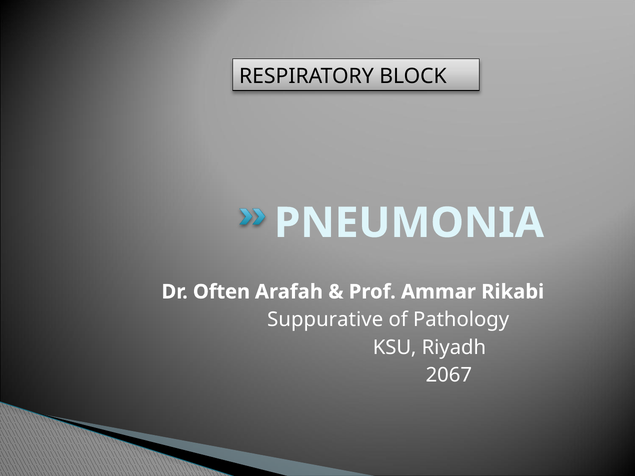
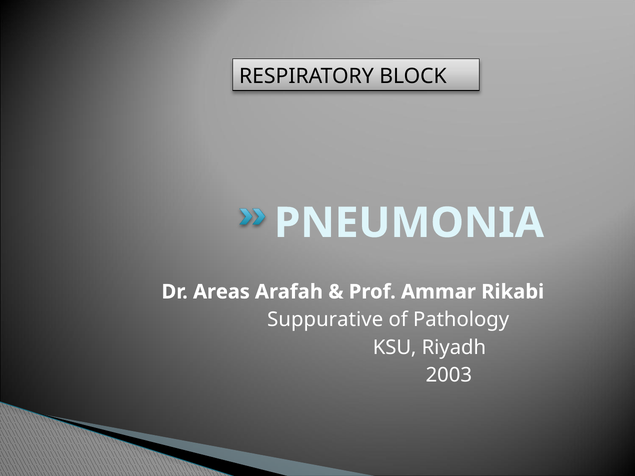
Often: Often -> Areas (221, 292)
2067: 2067 -> 2003 (449, 375)
